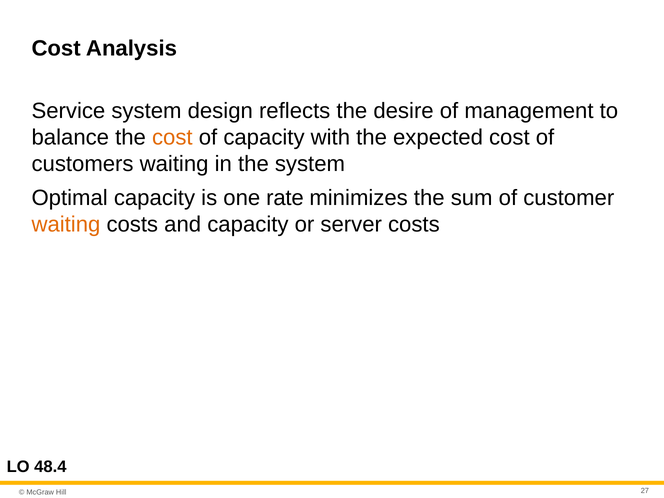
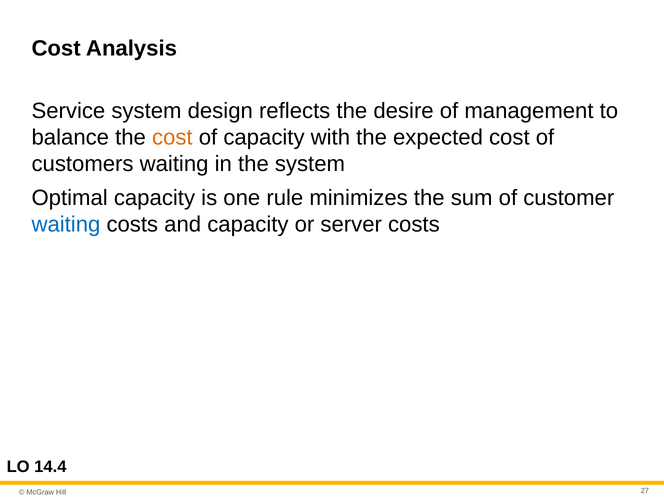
rate: rate -> rule (285, 198)
waiting colour: orange -> blue (66, 224)
48.4: 48.4 -> 14.4 (50, 467)
